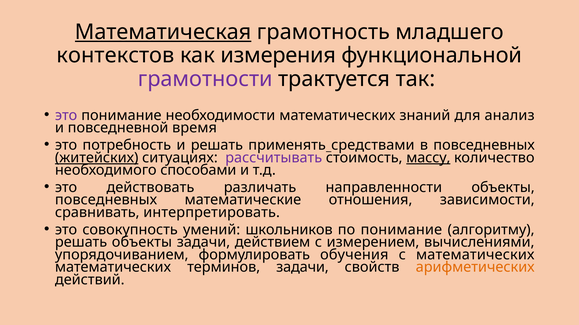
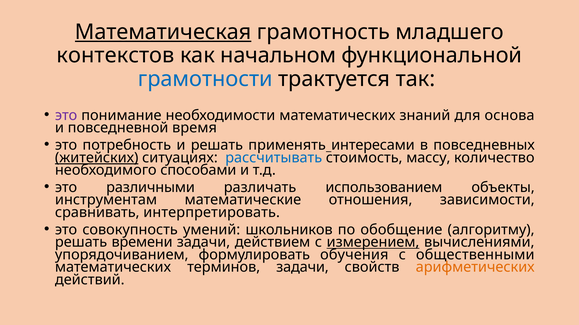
измерения: измерения -> начальном (278, 56)
грамотности colour: purple -> blue (205, 79)
анализ: анализ -> основа (510, 116)
средствами: средствами -> интересами (373, 145)
рассчитывать colour: purple -> blue (274, 158)
массу underline: present -> none (428, 158)
действовать: действовать -> различными (151, 188)
направленности: направленности -> использованием (384, 188)
повседневных: повседневных -> инструментам (106, 200)
по понимание: понимание -> обобщение (401, 230)
решать объекты: объекты -> времени (142, 243)
измерением underline: none -> present (373, 243)
с математических: математических -> общественными (475, 255)
